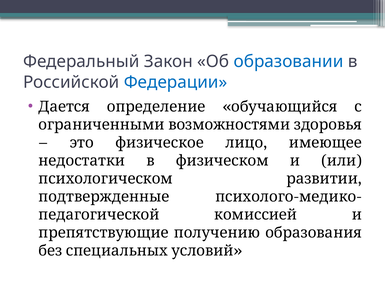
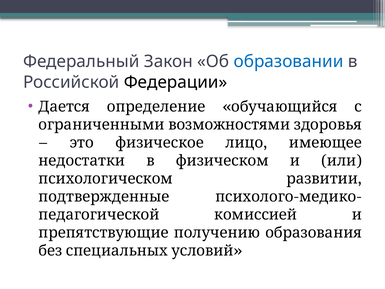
Федерации colour: blue -> black (176, 82)
